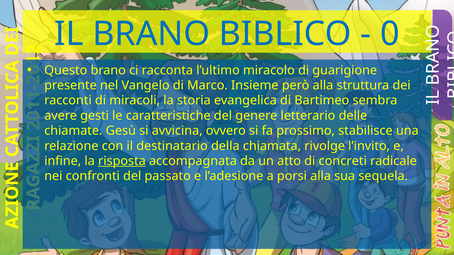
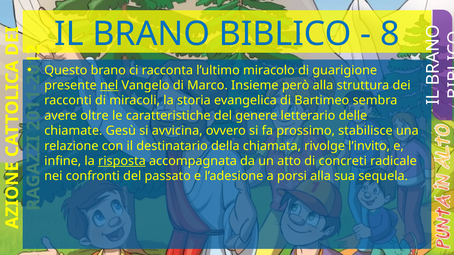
0: 0 -> 8 (390, 34)
nel underline: none -> present (109, 85)
gesti: gesti -> oltre (94, 116)
